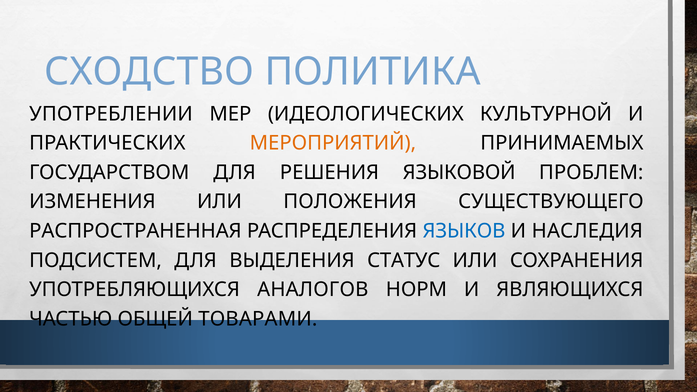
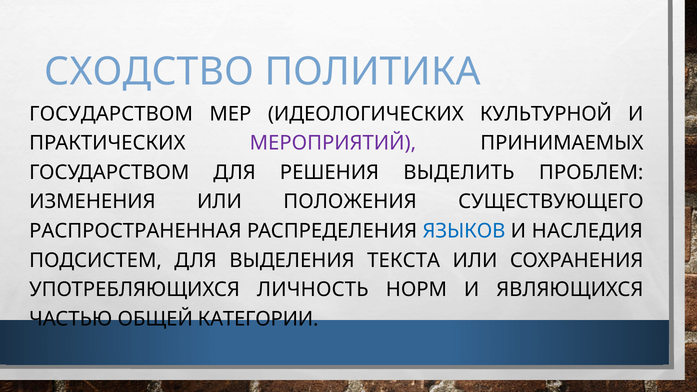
УПОТРЕБЛЕНИИ: УПОТРЕБЛЕНИИ -> ГОСУДАРСТВОМ (111, 114)
МЕРОПРИЯТИЙ colour: orange -> purple (333, 143)
ЯЗЫКОВОЙ: ЯЗЫКОВОЙ -> ВЫДЕЛИТЬ (459, 173)
СТАТУС: СТАТУС -> ТЕКСТА (404, 260)
АНАЛОГОВ: АНАЛОГОВ -> ЛИЧНОСТЬ (313, 290)
ТОВАРАМИ: ТОВАРАМИ -> КАТЕГОРИИ (258, 319)
